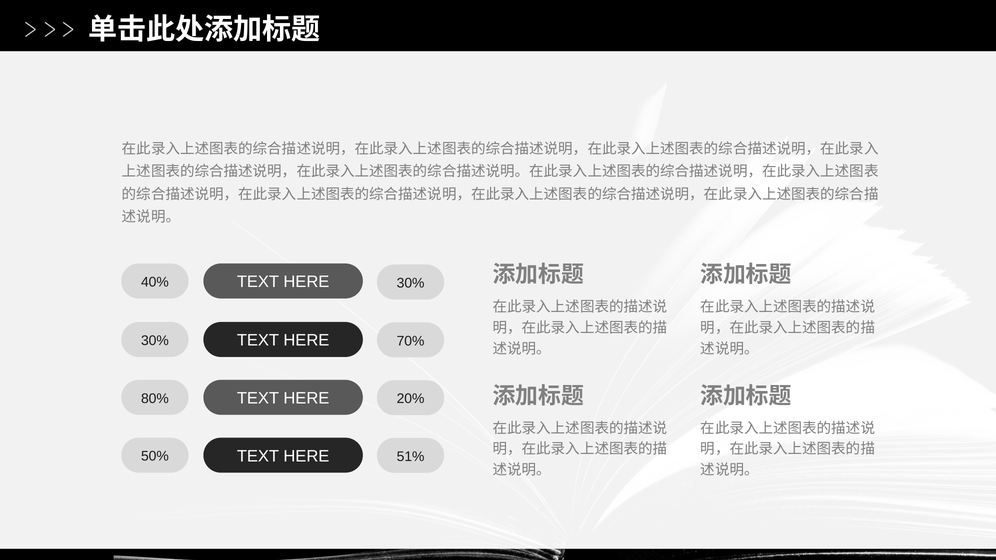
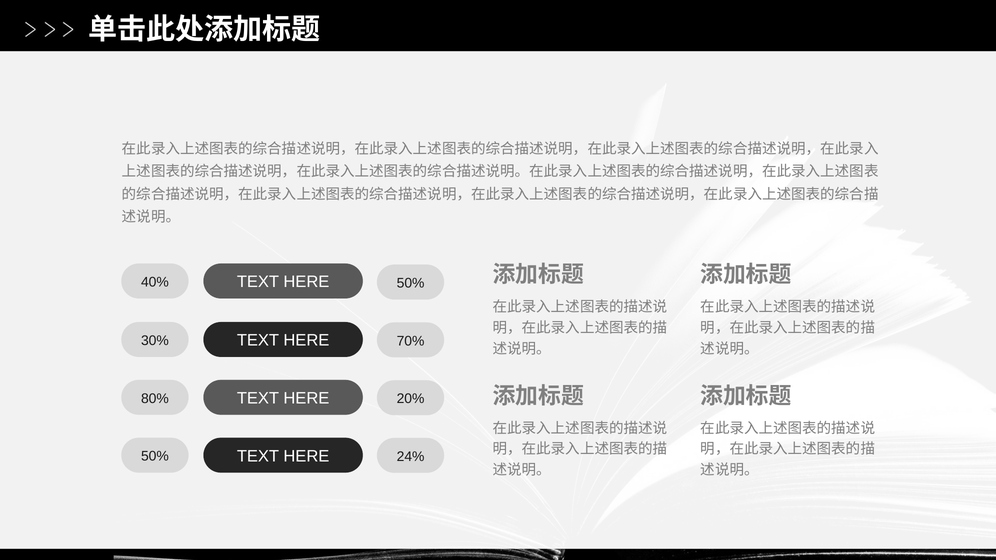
HERE 30%: 30% -> 50% (411, 283)
51%: 51% -> 24% (411, 457)
